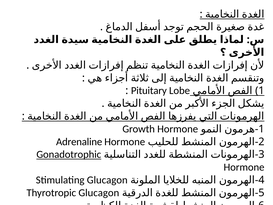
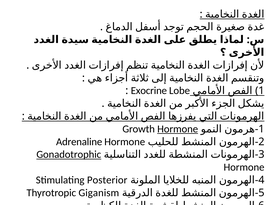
Pituitary: Pituitary -> Exocrine (149, 91)
Hormone underline: none -> present (178, 129)
Stimulating Glucagon: Glucagon -> Posterior (107, 180)
Thyrotropic Glucagon: Glucagon -> Giganism (99, 193)
